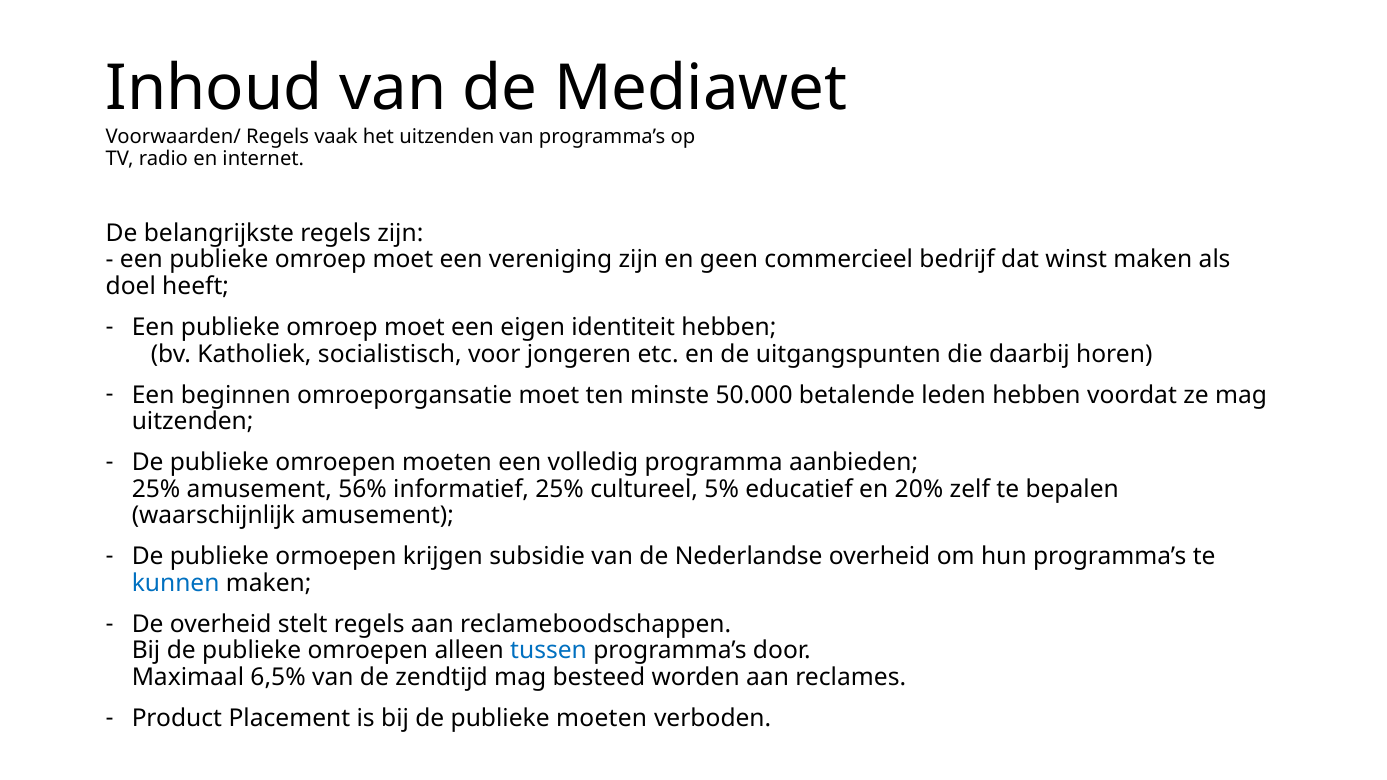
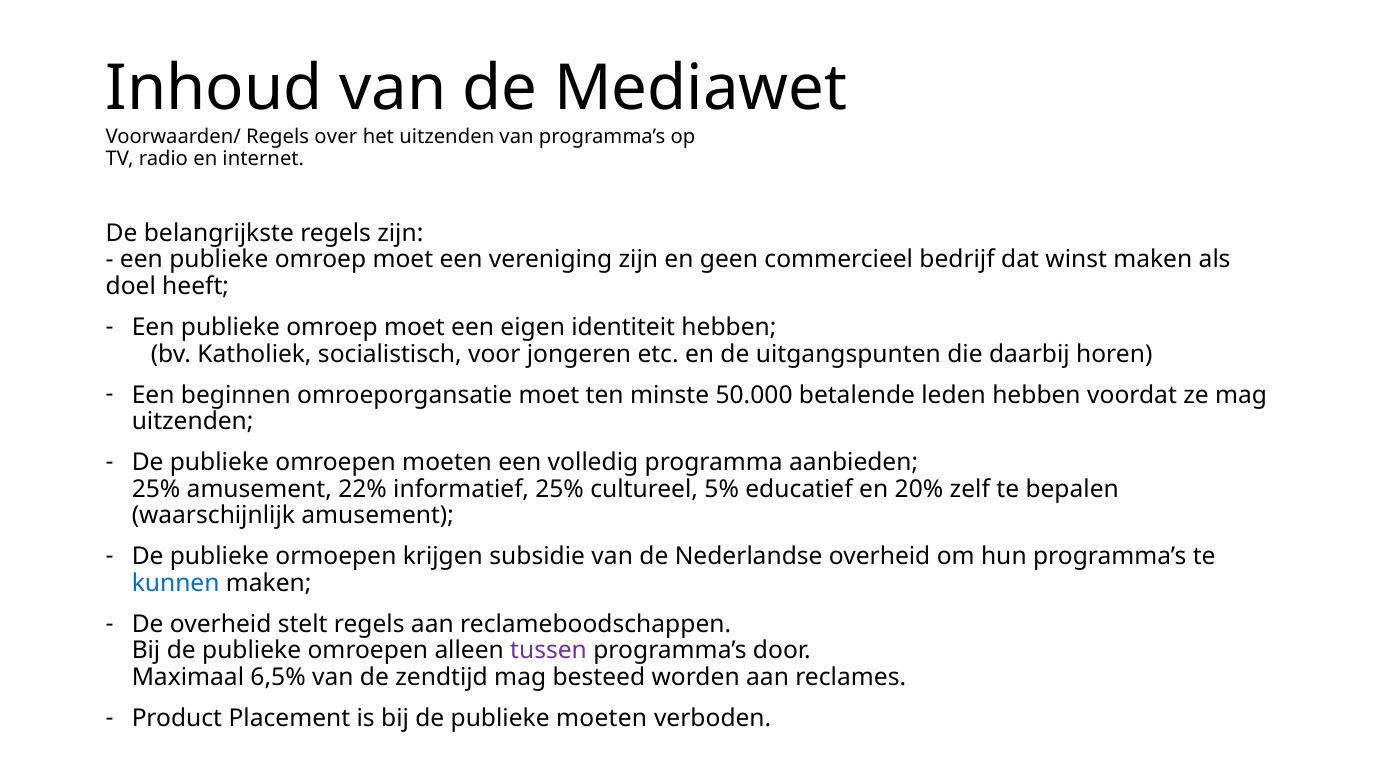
vaak: vaak -> over (336, 137)
56%: 56% -> 22% (363, 489)
tussen colour: blue -> purple (549, 651)
